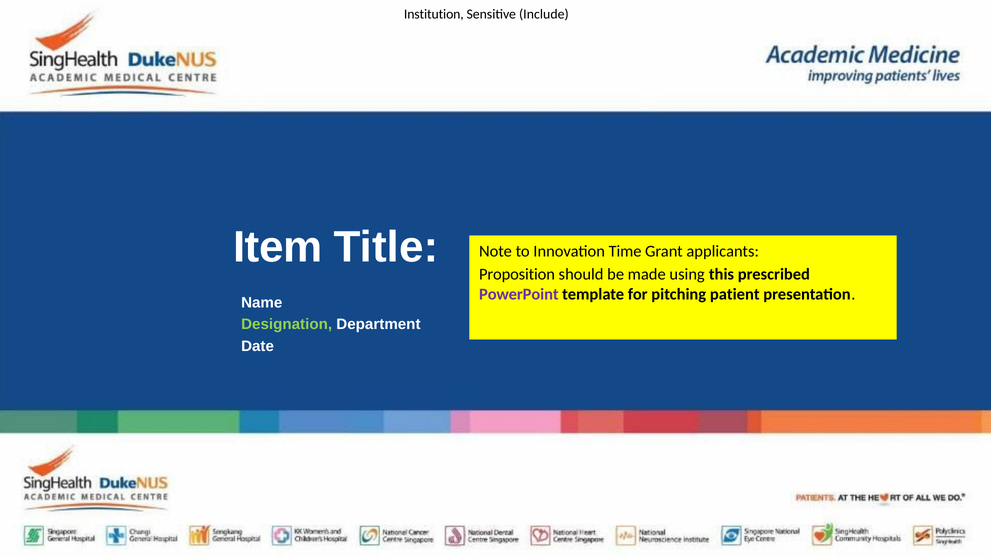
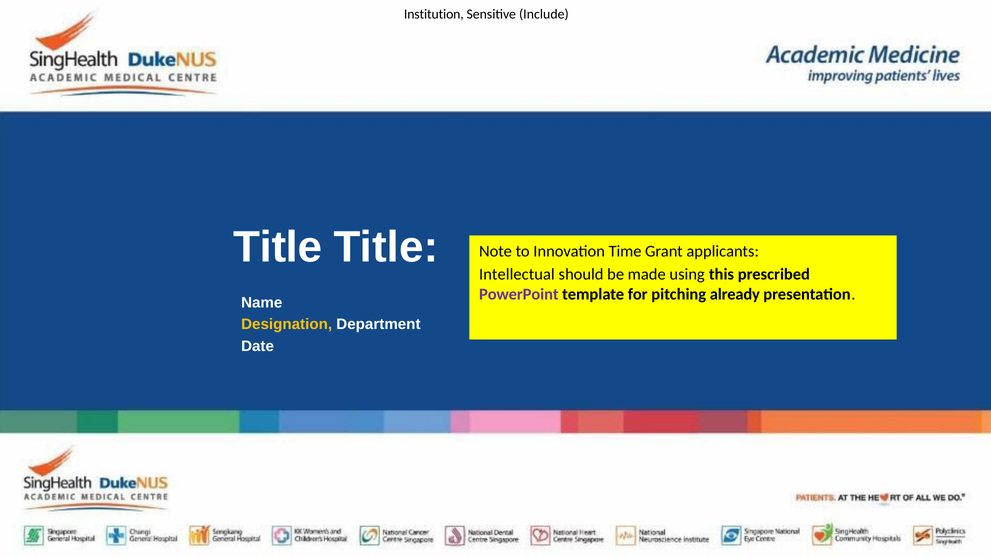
Item: Item -> Title (278, 248)
Proposition: Proposition -> Intellectual (517, 275)
patient: patient -> already (735, 295)
Designation colour: light green -> yellow (287, 325)
